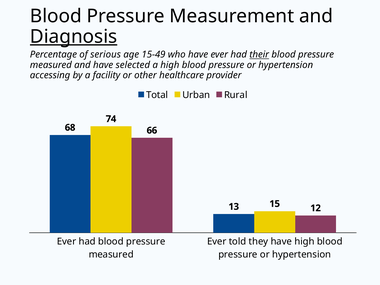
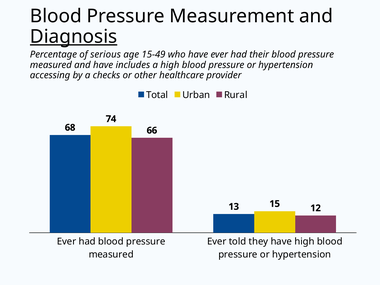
their underline: present -> none (259, 55)
selected: selected -> includes (133, 65)
facility: facility -> checks (106, 75)
